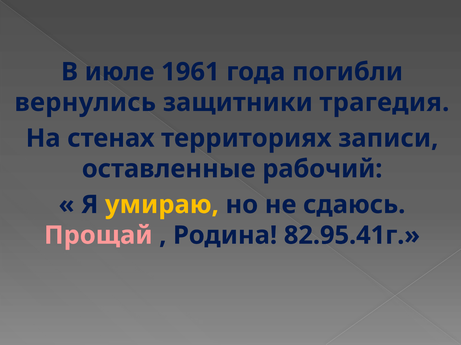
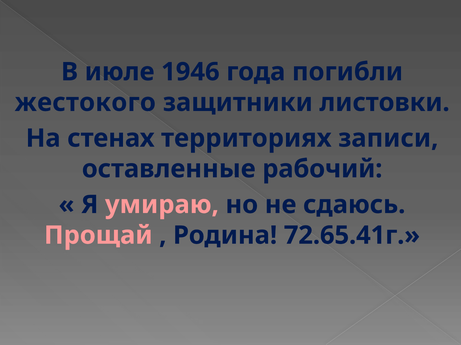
1961: 1961 -> 1946 (190, 72)
вернулись: вернулись -> жестокого (85, 103)
трагедия: трагедия -> листовки (385, 103)
умираю colour: yellow -> pink (162, 205)
82.95.41г: 82.95.41г -> 72.65.41г (352, 236)
